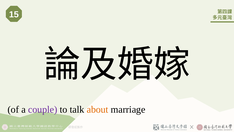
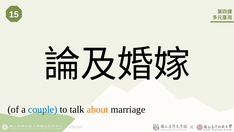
couple colour: purple -> blue (43, 109)
